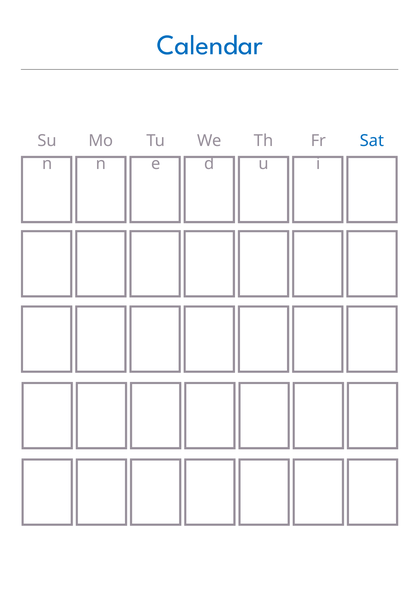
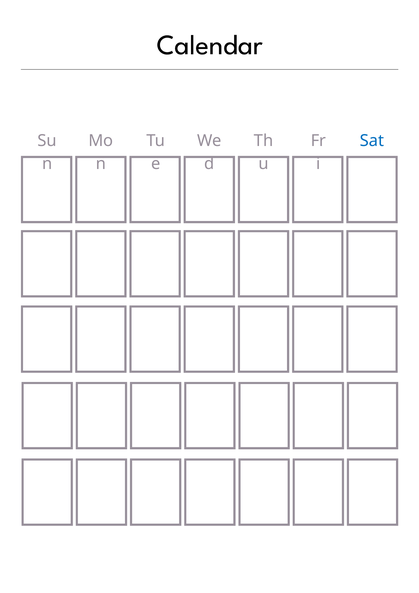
Calendar colour: blue -> black (210, 45)
